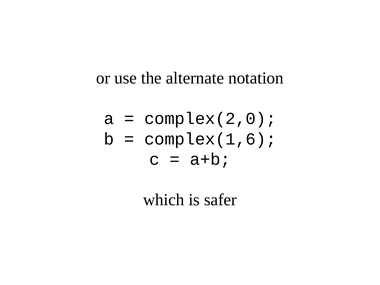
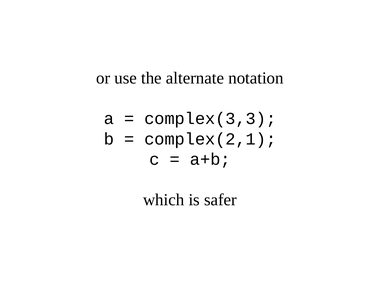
complex(2,0: complex(2,0 -> complex(3,3 (210, 119)
complex(1,6: complex(1,6 -> complex(2,1 (210, 139)
